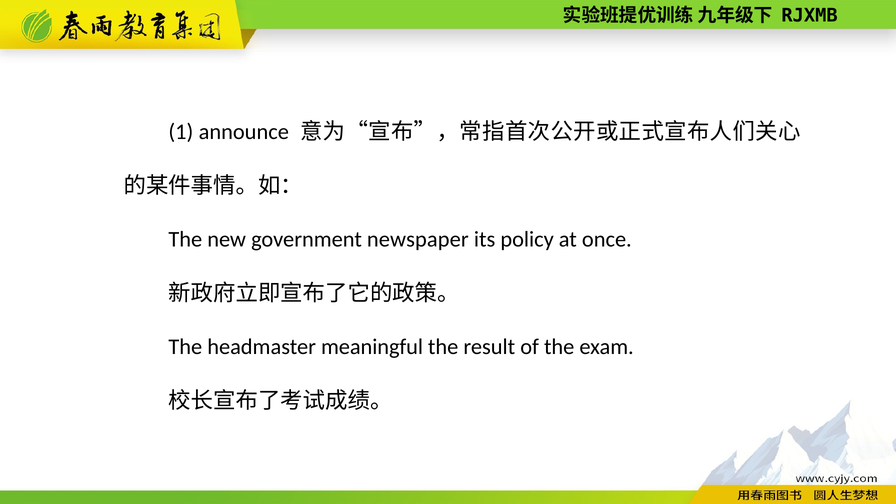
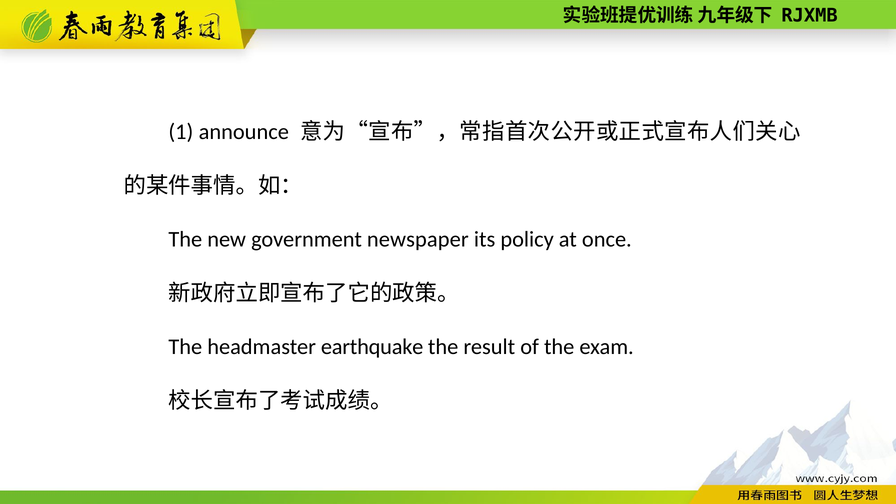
meaningful: meaningful -> earthquake (372, 347)
